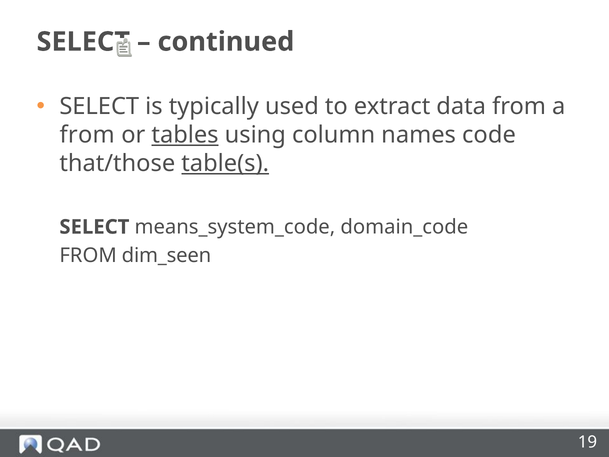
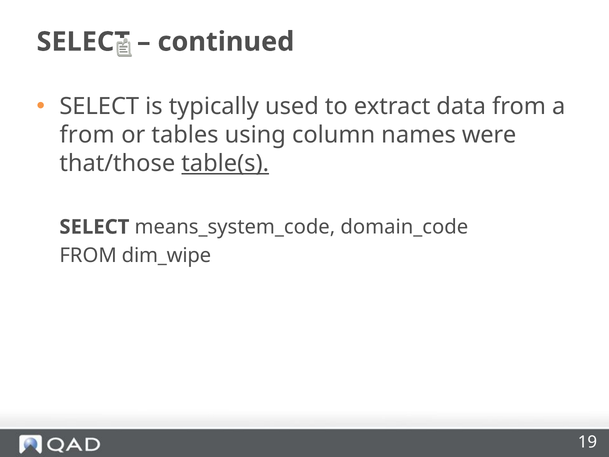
tables underline: present -> none (185, 135)
code: code -> were (489, 135)
dim_seen: dim_seen -> dim_wipe (166, 255)
